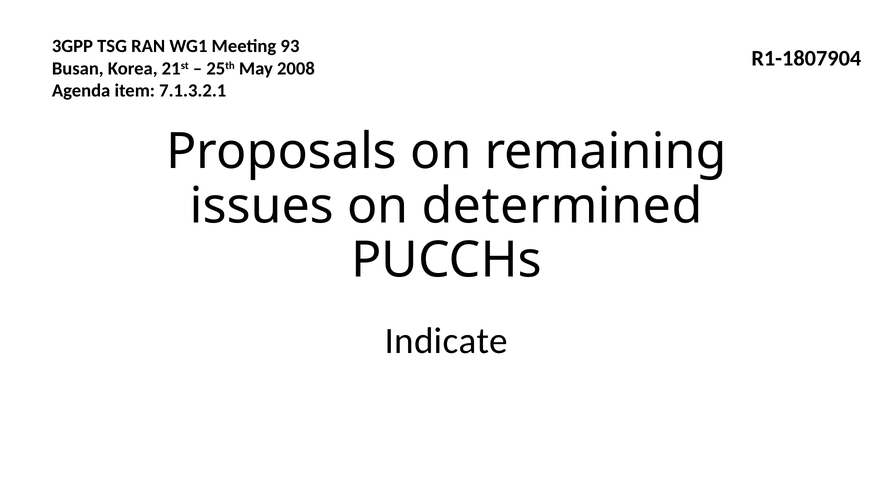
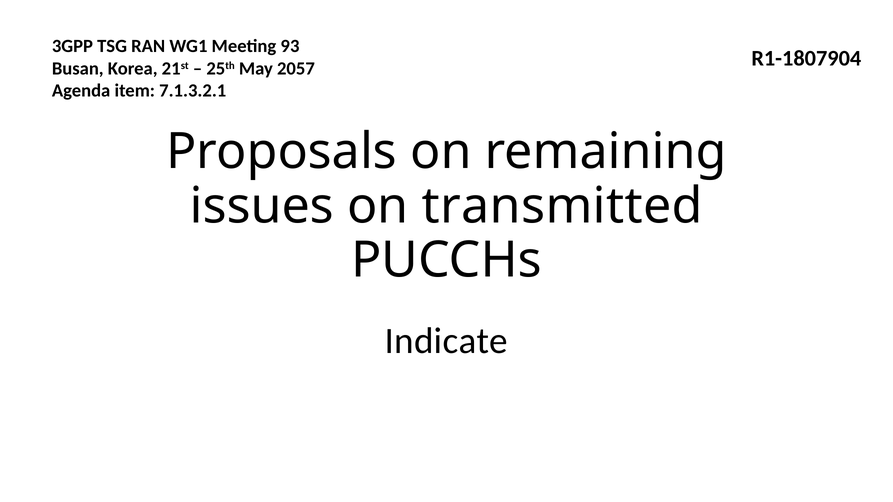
2008: 2008 -> 2057 (296, 69)
determined: determined -> transmitted (562, 206)
